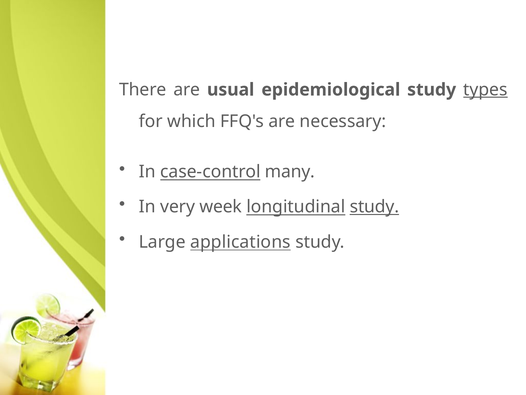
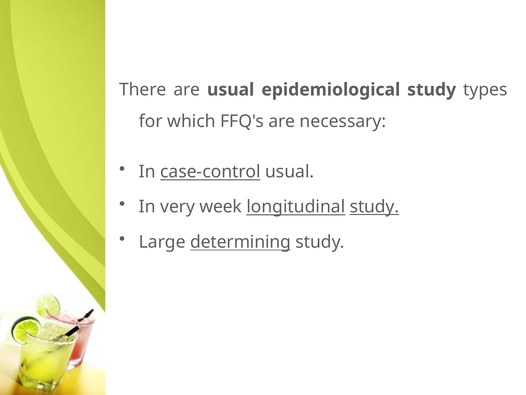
types underline: present -> none (485, 90)
case-control many: many -> usual (290, 172)
applications: applications -> determining (241, 242)
